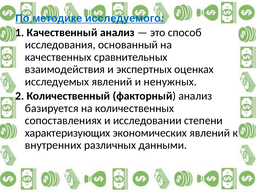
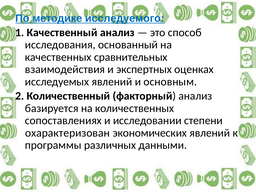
ненужных: ненужных -> основным (170, 82)
характеризующих: характеризующих -> охарактеризован (67, 133)
внутренних: внутренних -> программы (53, 145)
